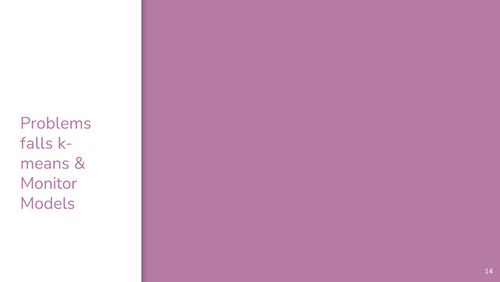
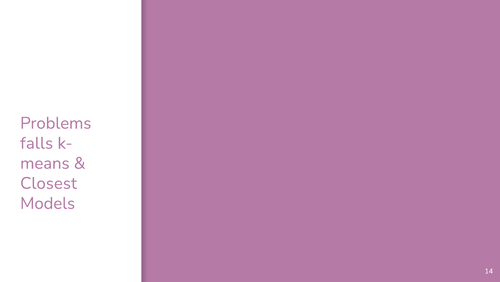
Monitor: Monitor -> Closest (49, 183)
